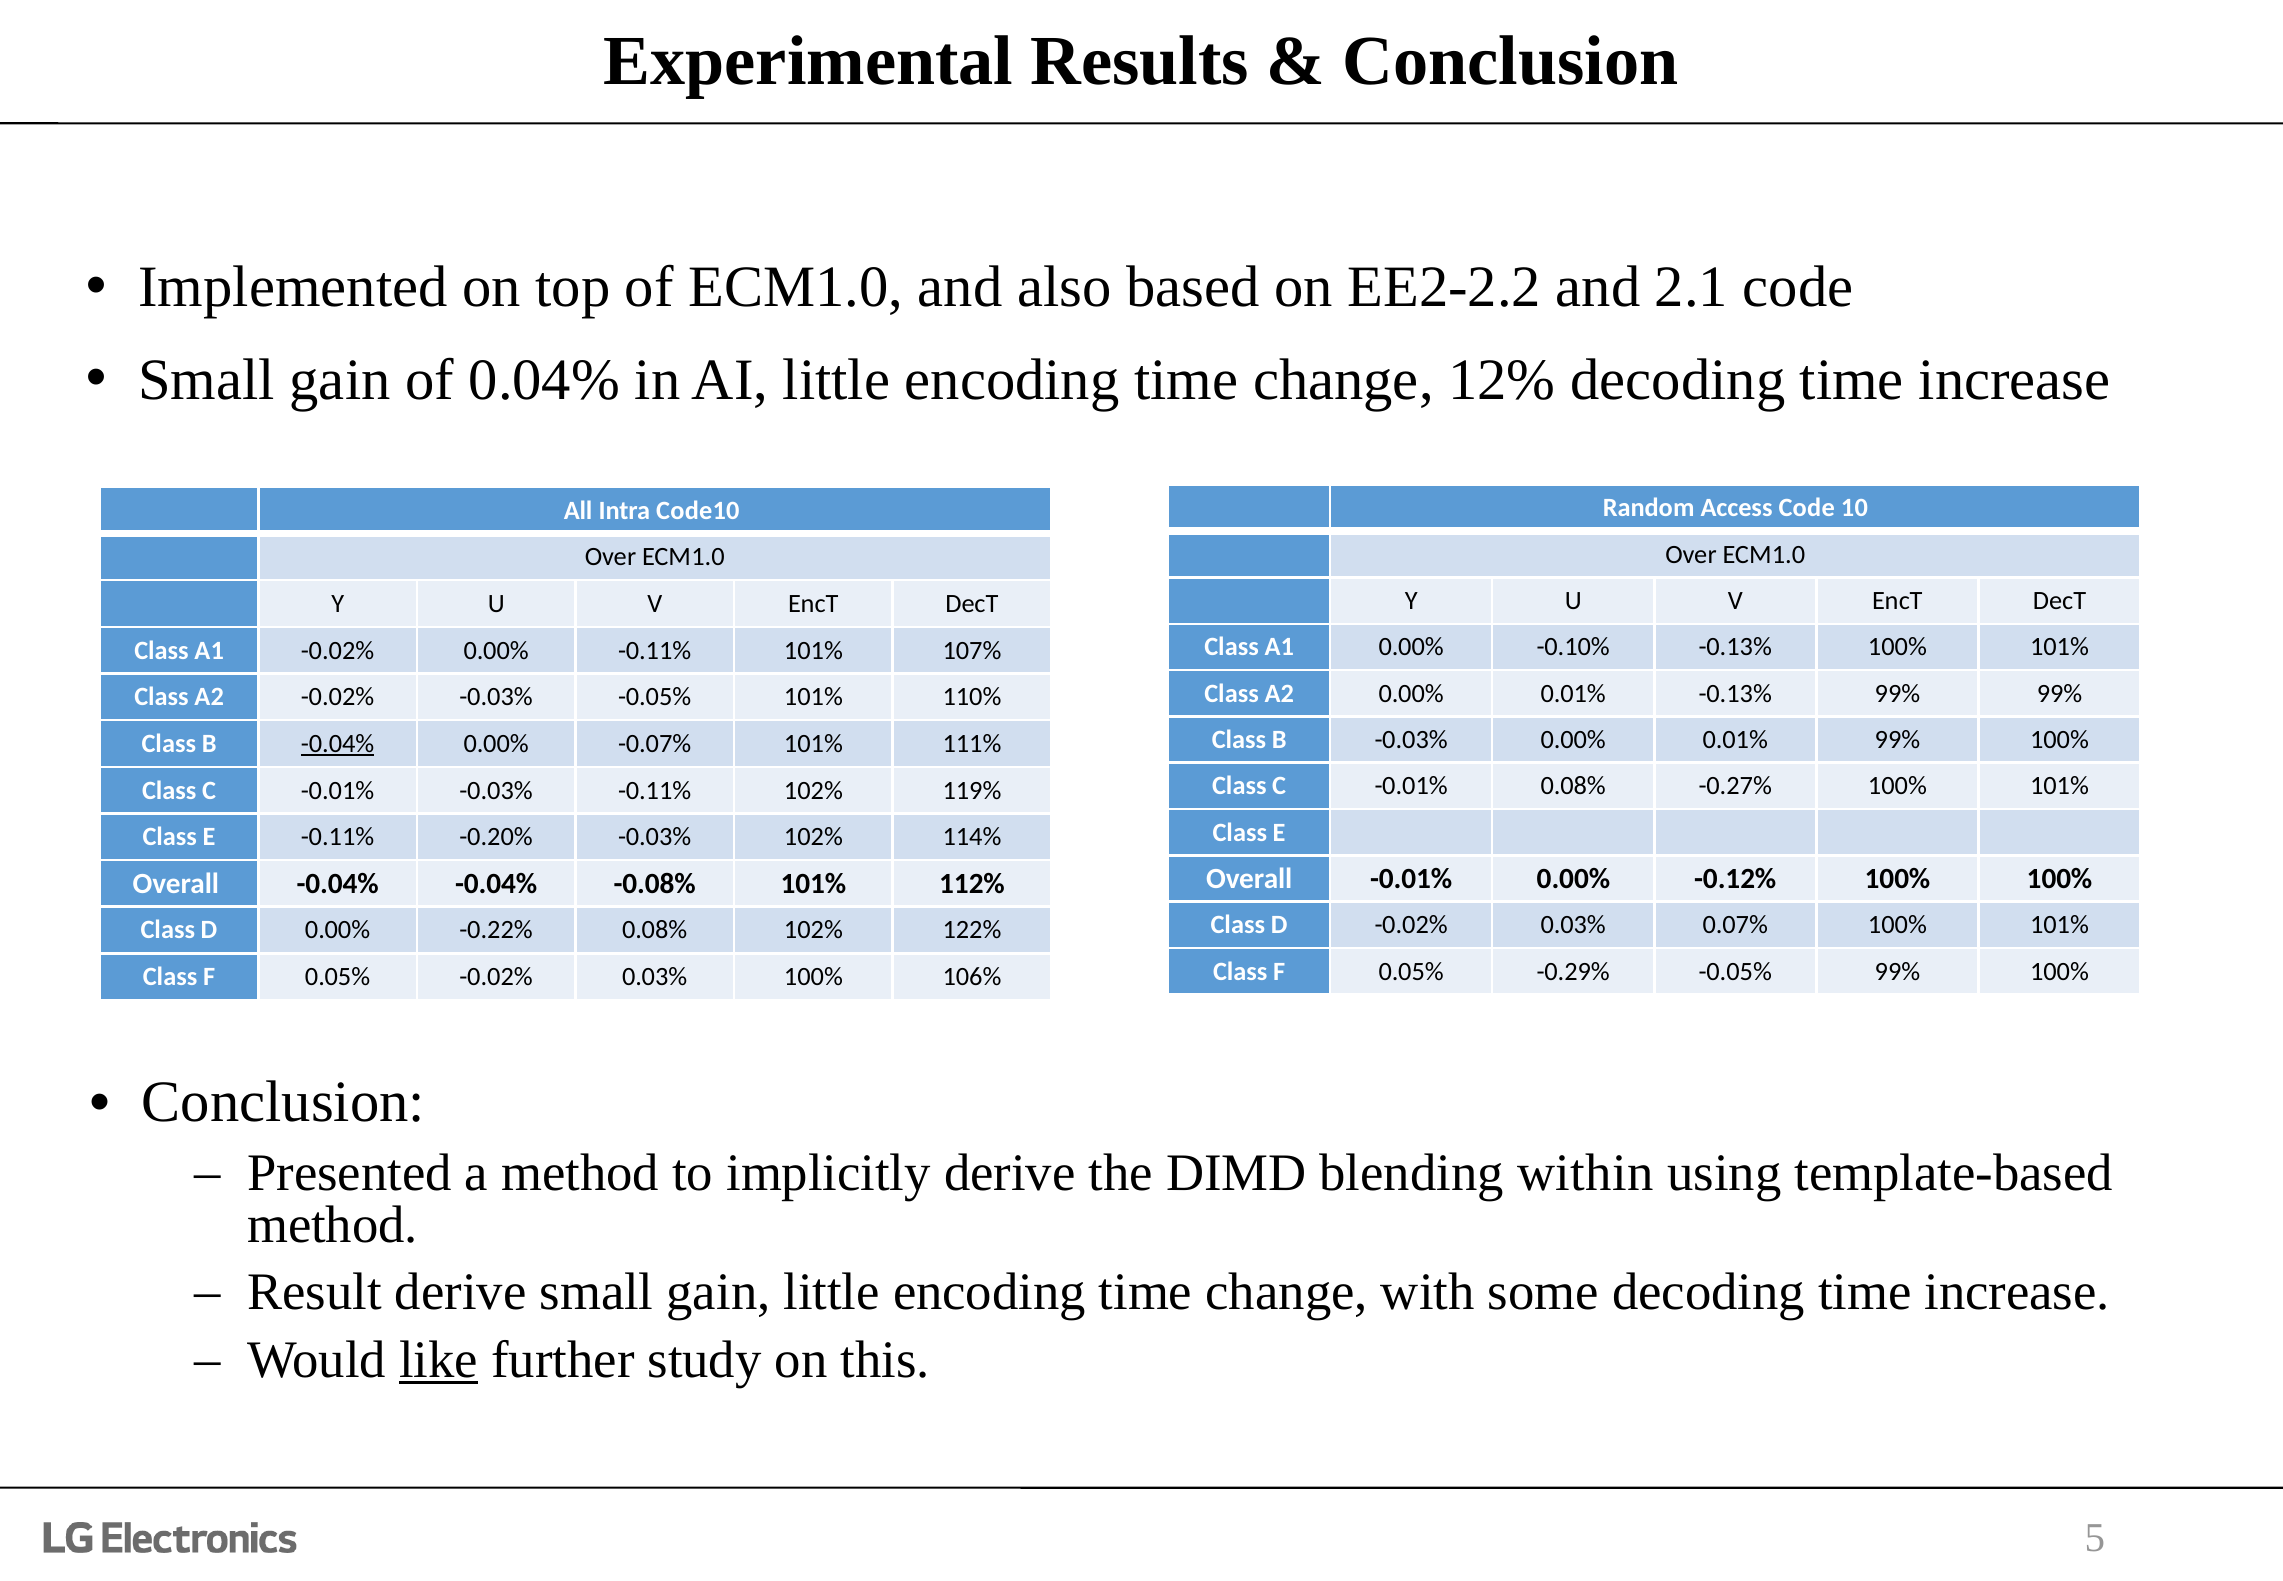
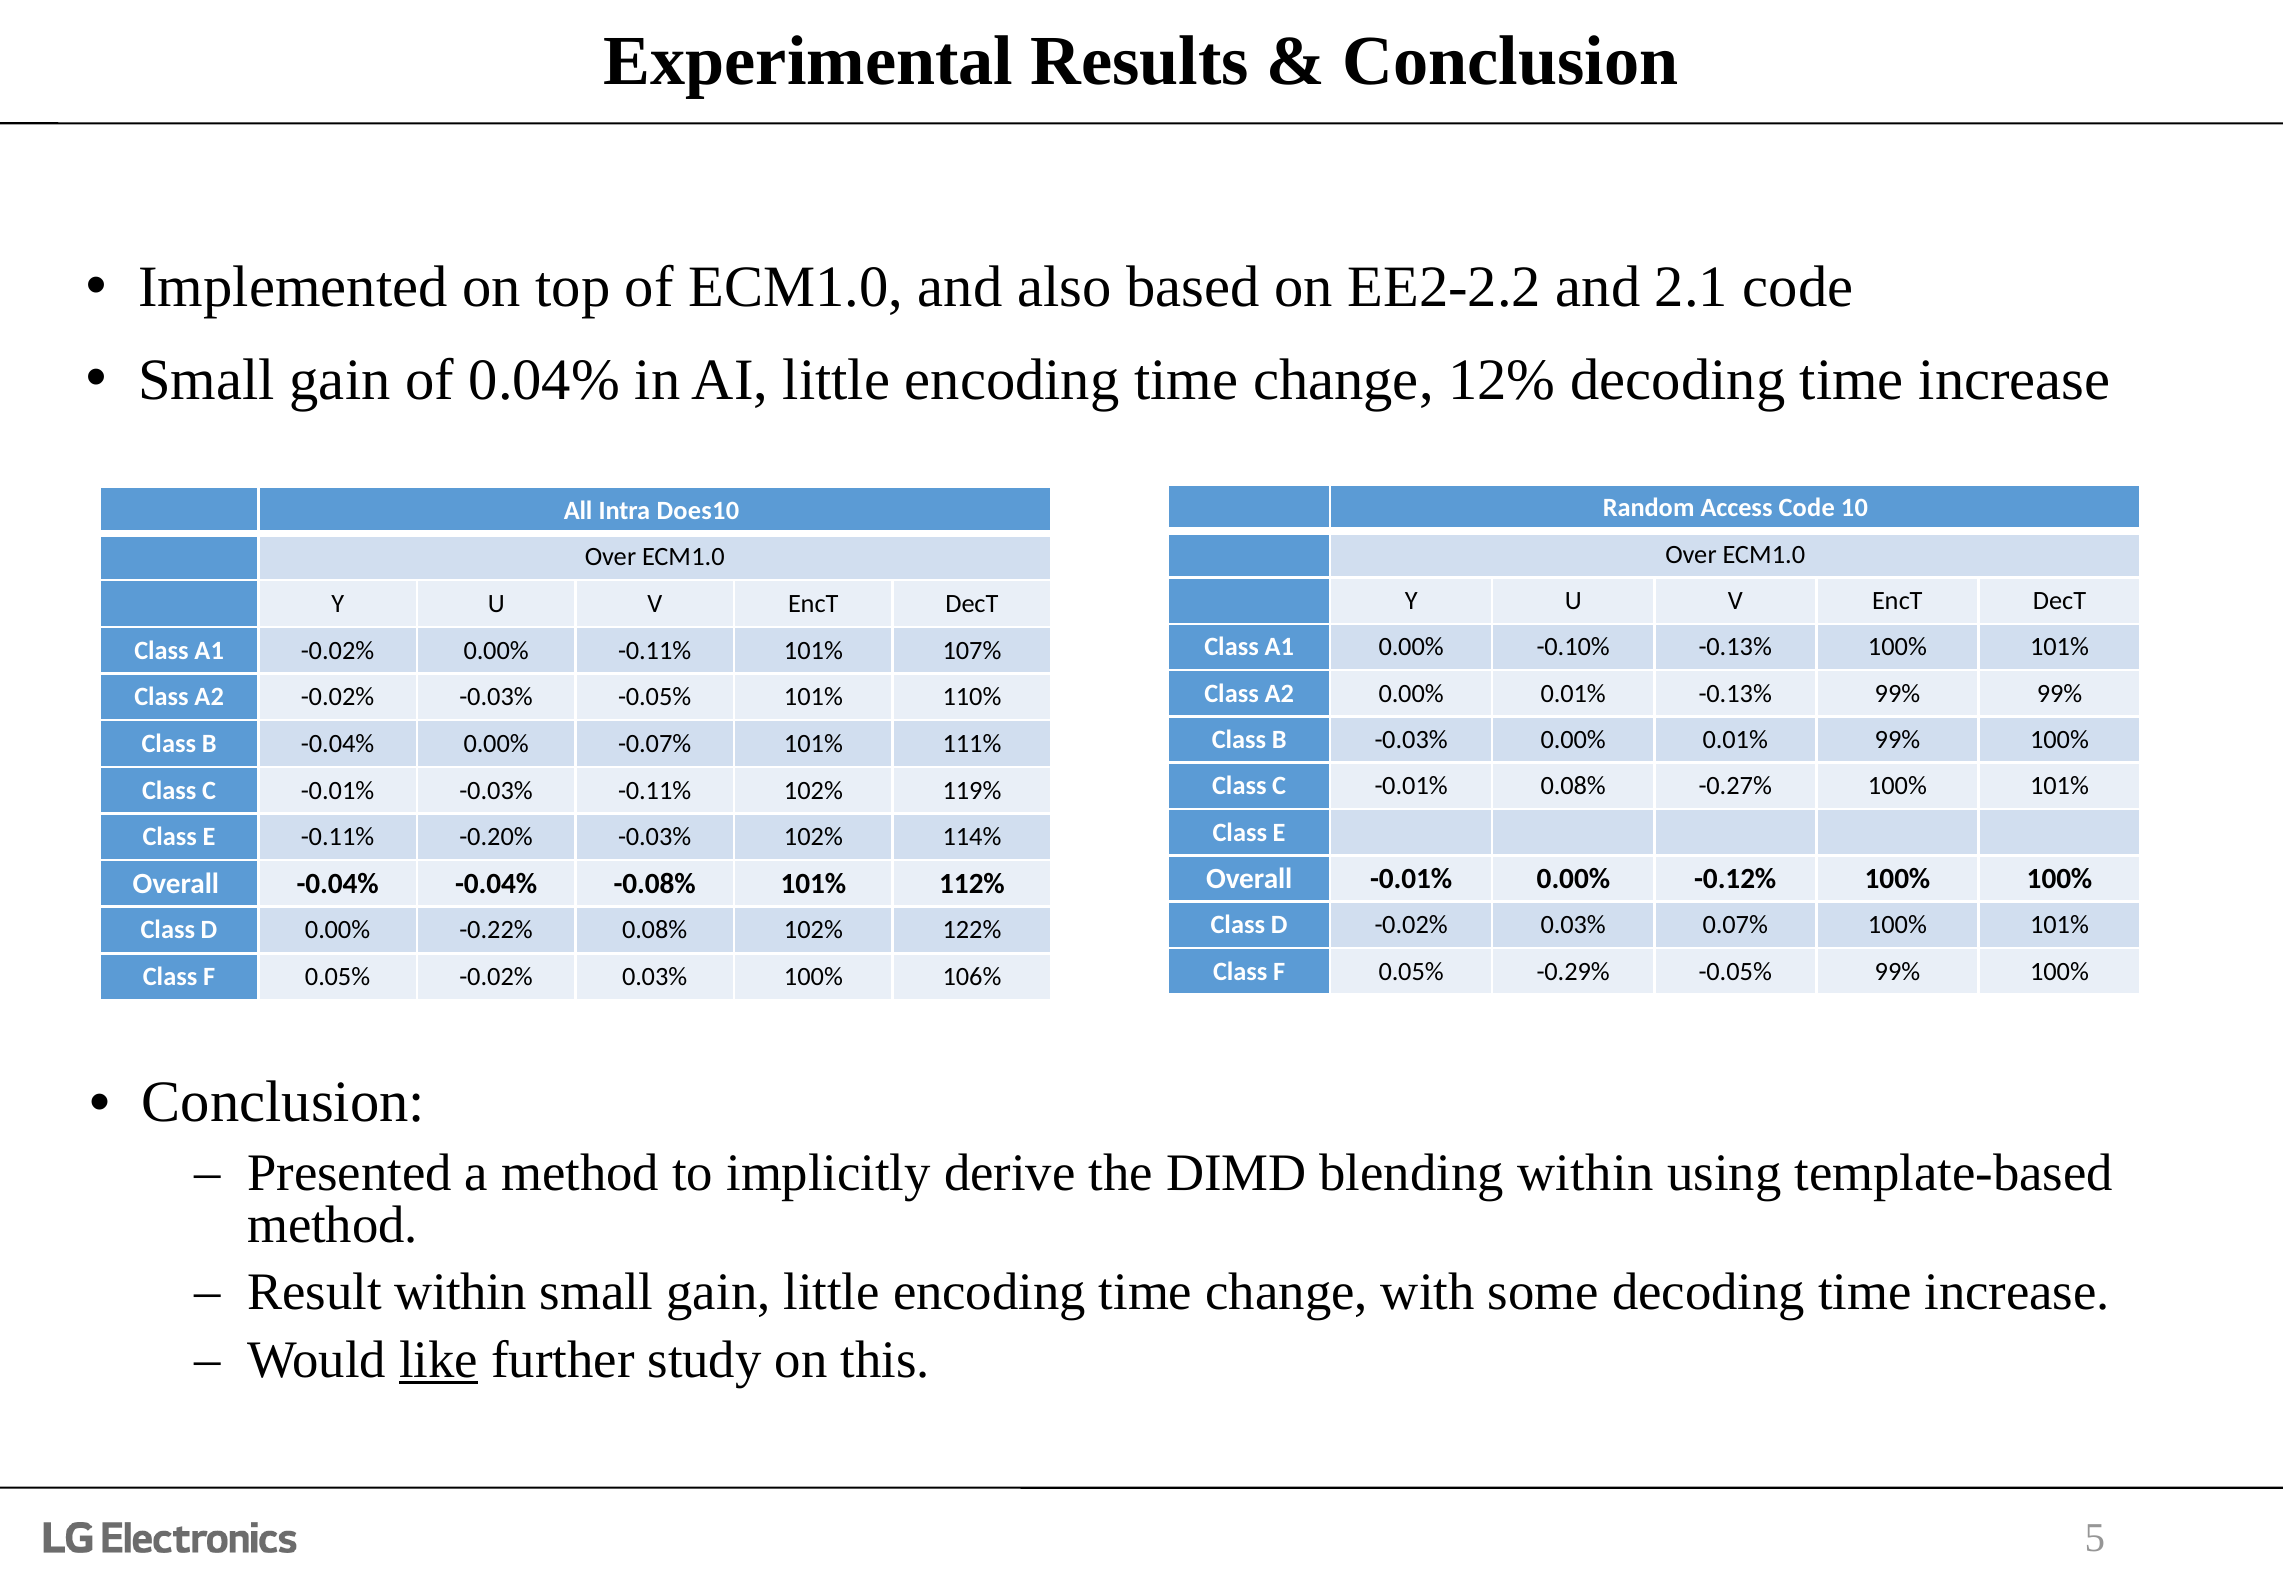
Code10: Code10 -> Does10 (698, 510)
-0.04% underline: present -> none (338, 743)
Result derive: derive -> within (461, 1292)
